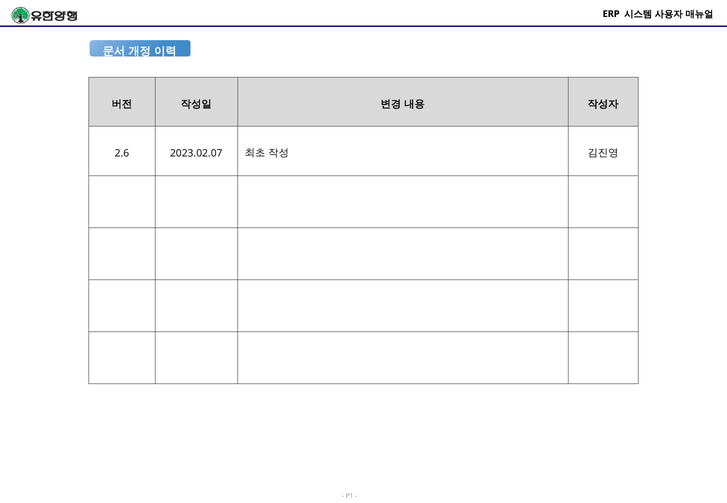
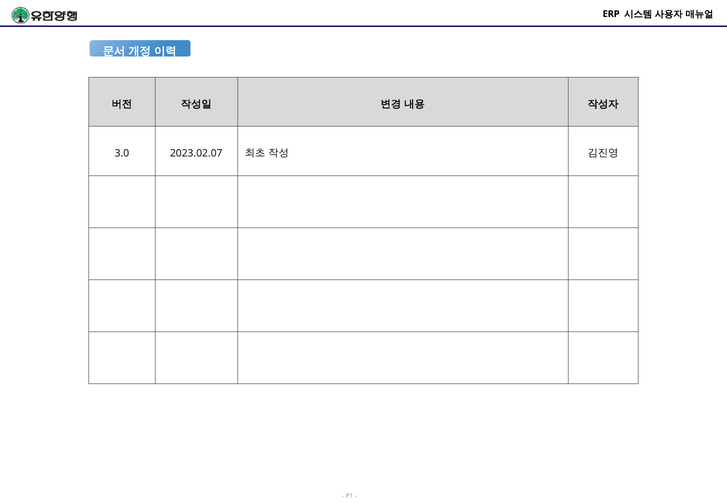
2.6: 2.6 -> 3.0 (122, 154)
